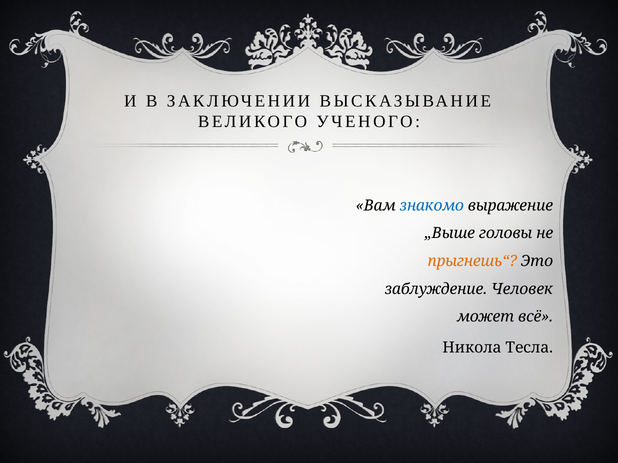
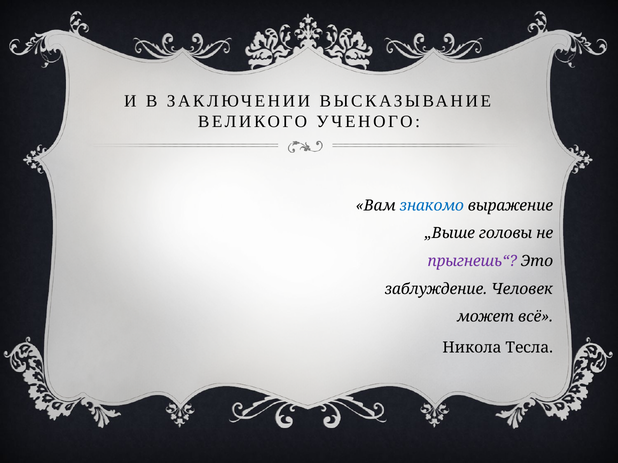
прыгнешь“ colour: orange -> purple (472, 261)
